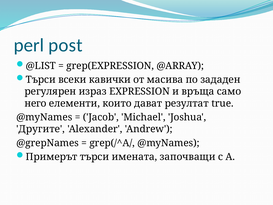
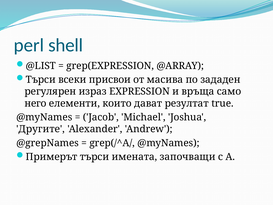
post: post -> shell (66, 45)
кавички: кавички -> присвои (110, 80)
